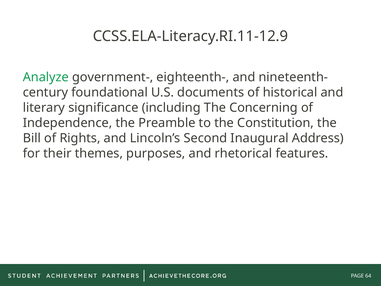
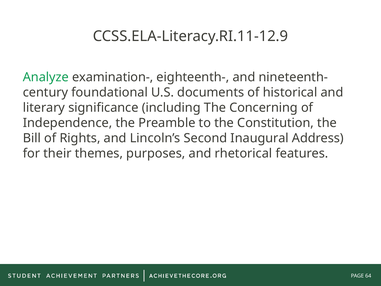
government-: government- -> examination- (113, 77)
